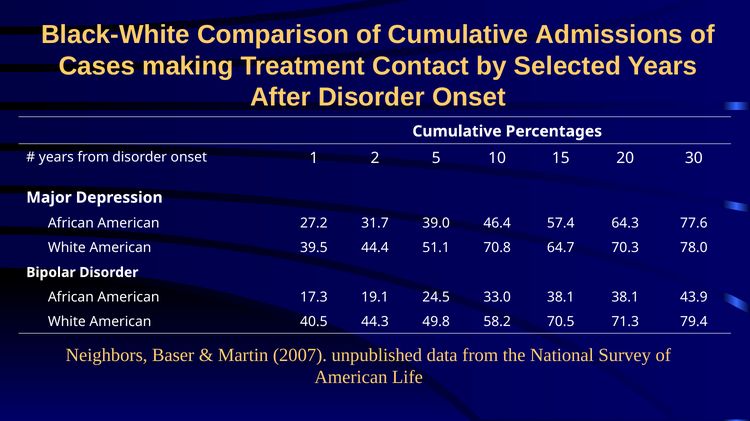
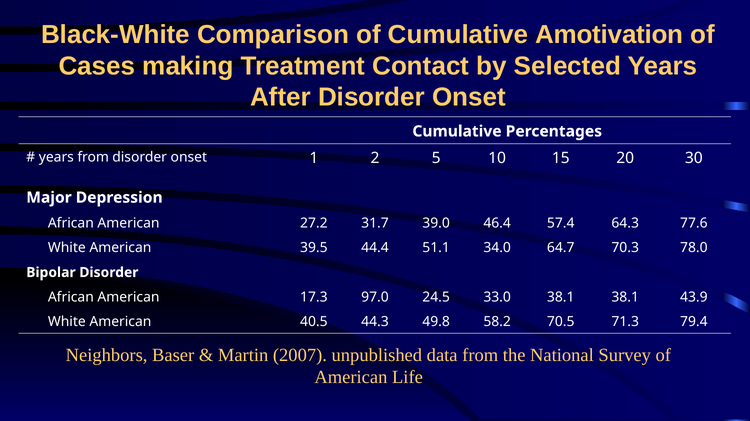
Admissions: Admissions -> Amotivation (609, 35)
70.8: 70.8 -> 34.0 (497, 248)
19.1: 19.1 -> 97.0 (375, 297)
